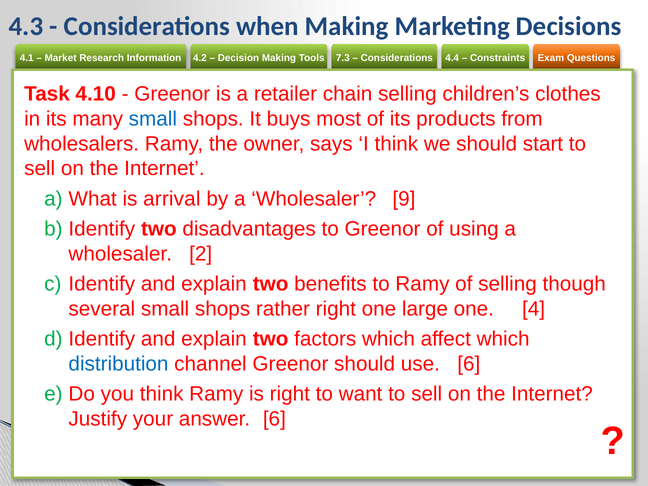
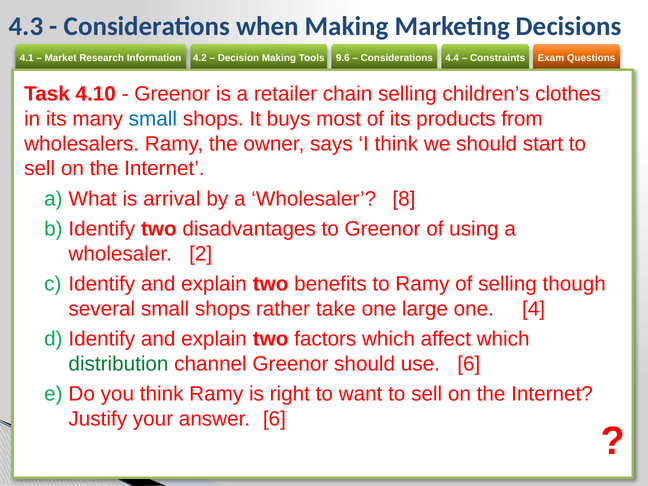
7.3: 7.3 -> 9.6 (343, 58)
9: 9 -> 8 (404, 199)
rather right: right -> take (336, 309)
distribution colour: blue -> green (118, 364)
